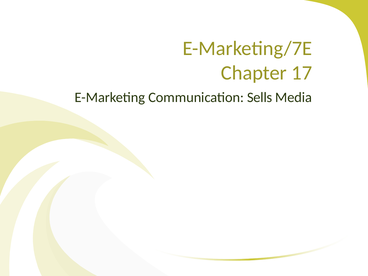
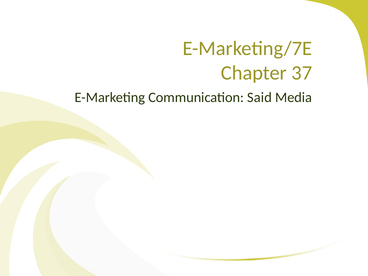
17: 17 -> 37 (302, 73)
Sells: Sells -> Said (260, 97)
